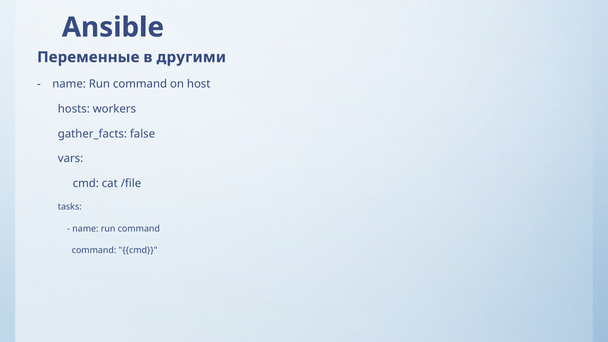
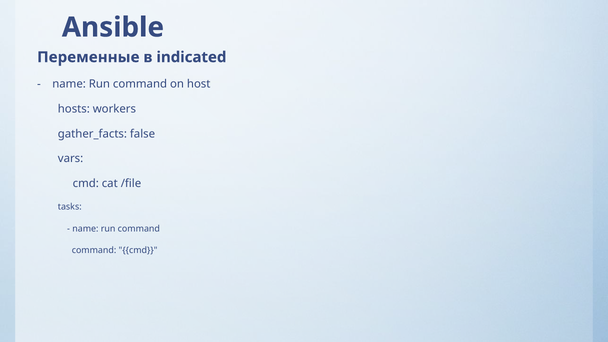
другими: другими -> indicated (191, 57)
